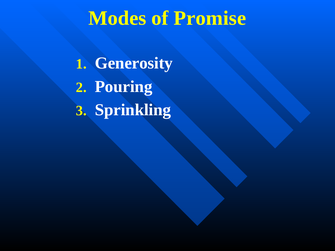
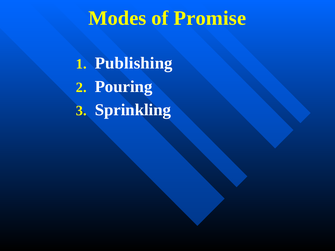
Generosity: Generosity -> Publishing (134, 63)
